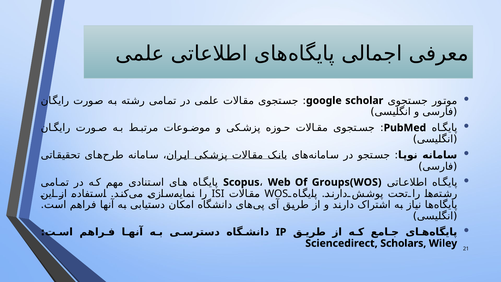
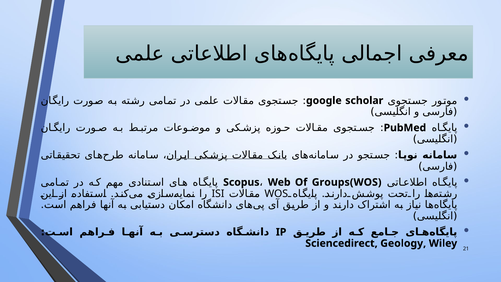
Scholars: Scholars -> Geology (403, 243)
